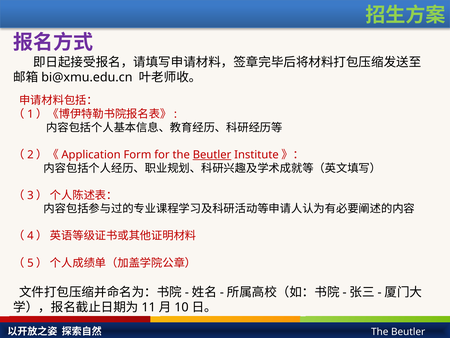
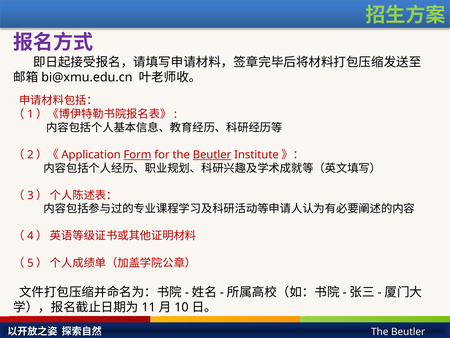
Form underline: none -> present (137, 155)
